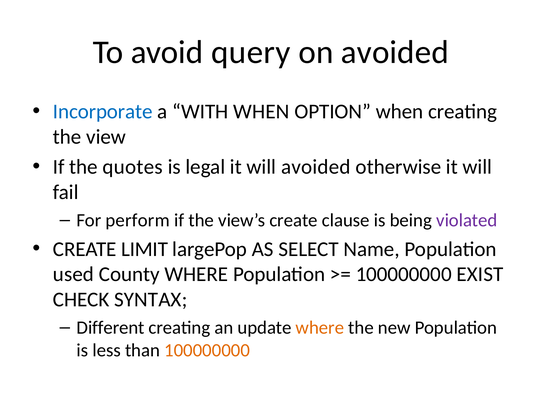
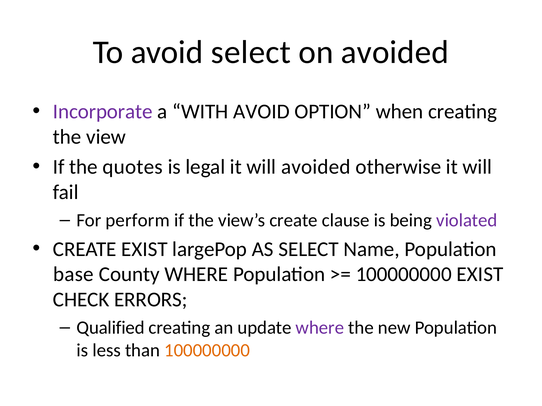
avoid query: query -> select (251, 52)
Incorporate colour: blue -> purple (103, 112)
WITH WHEN: WHEN -> AVOID (261, 112)
CREATE LIMIT: LIMIT -> EXIST (144, 249)
used: used -> base (73, 275)
SYNTAX: SYNTAX -> ERRORS (151, 300)
Different: Different -> Qualified (111, 328)
where colour: orange -> purple (320, 328)
